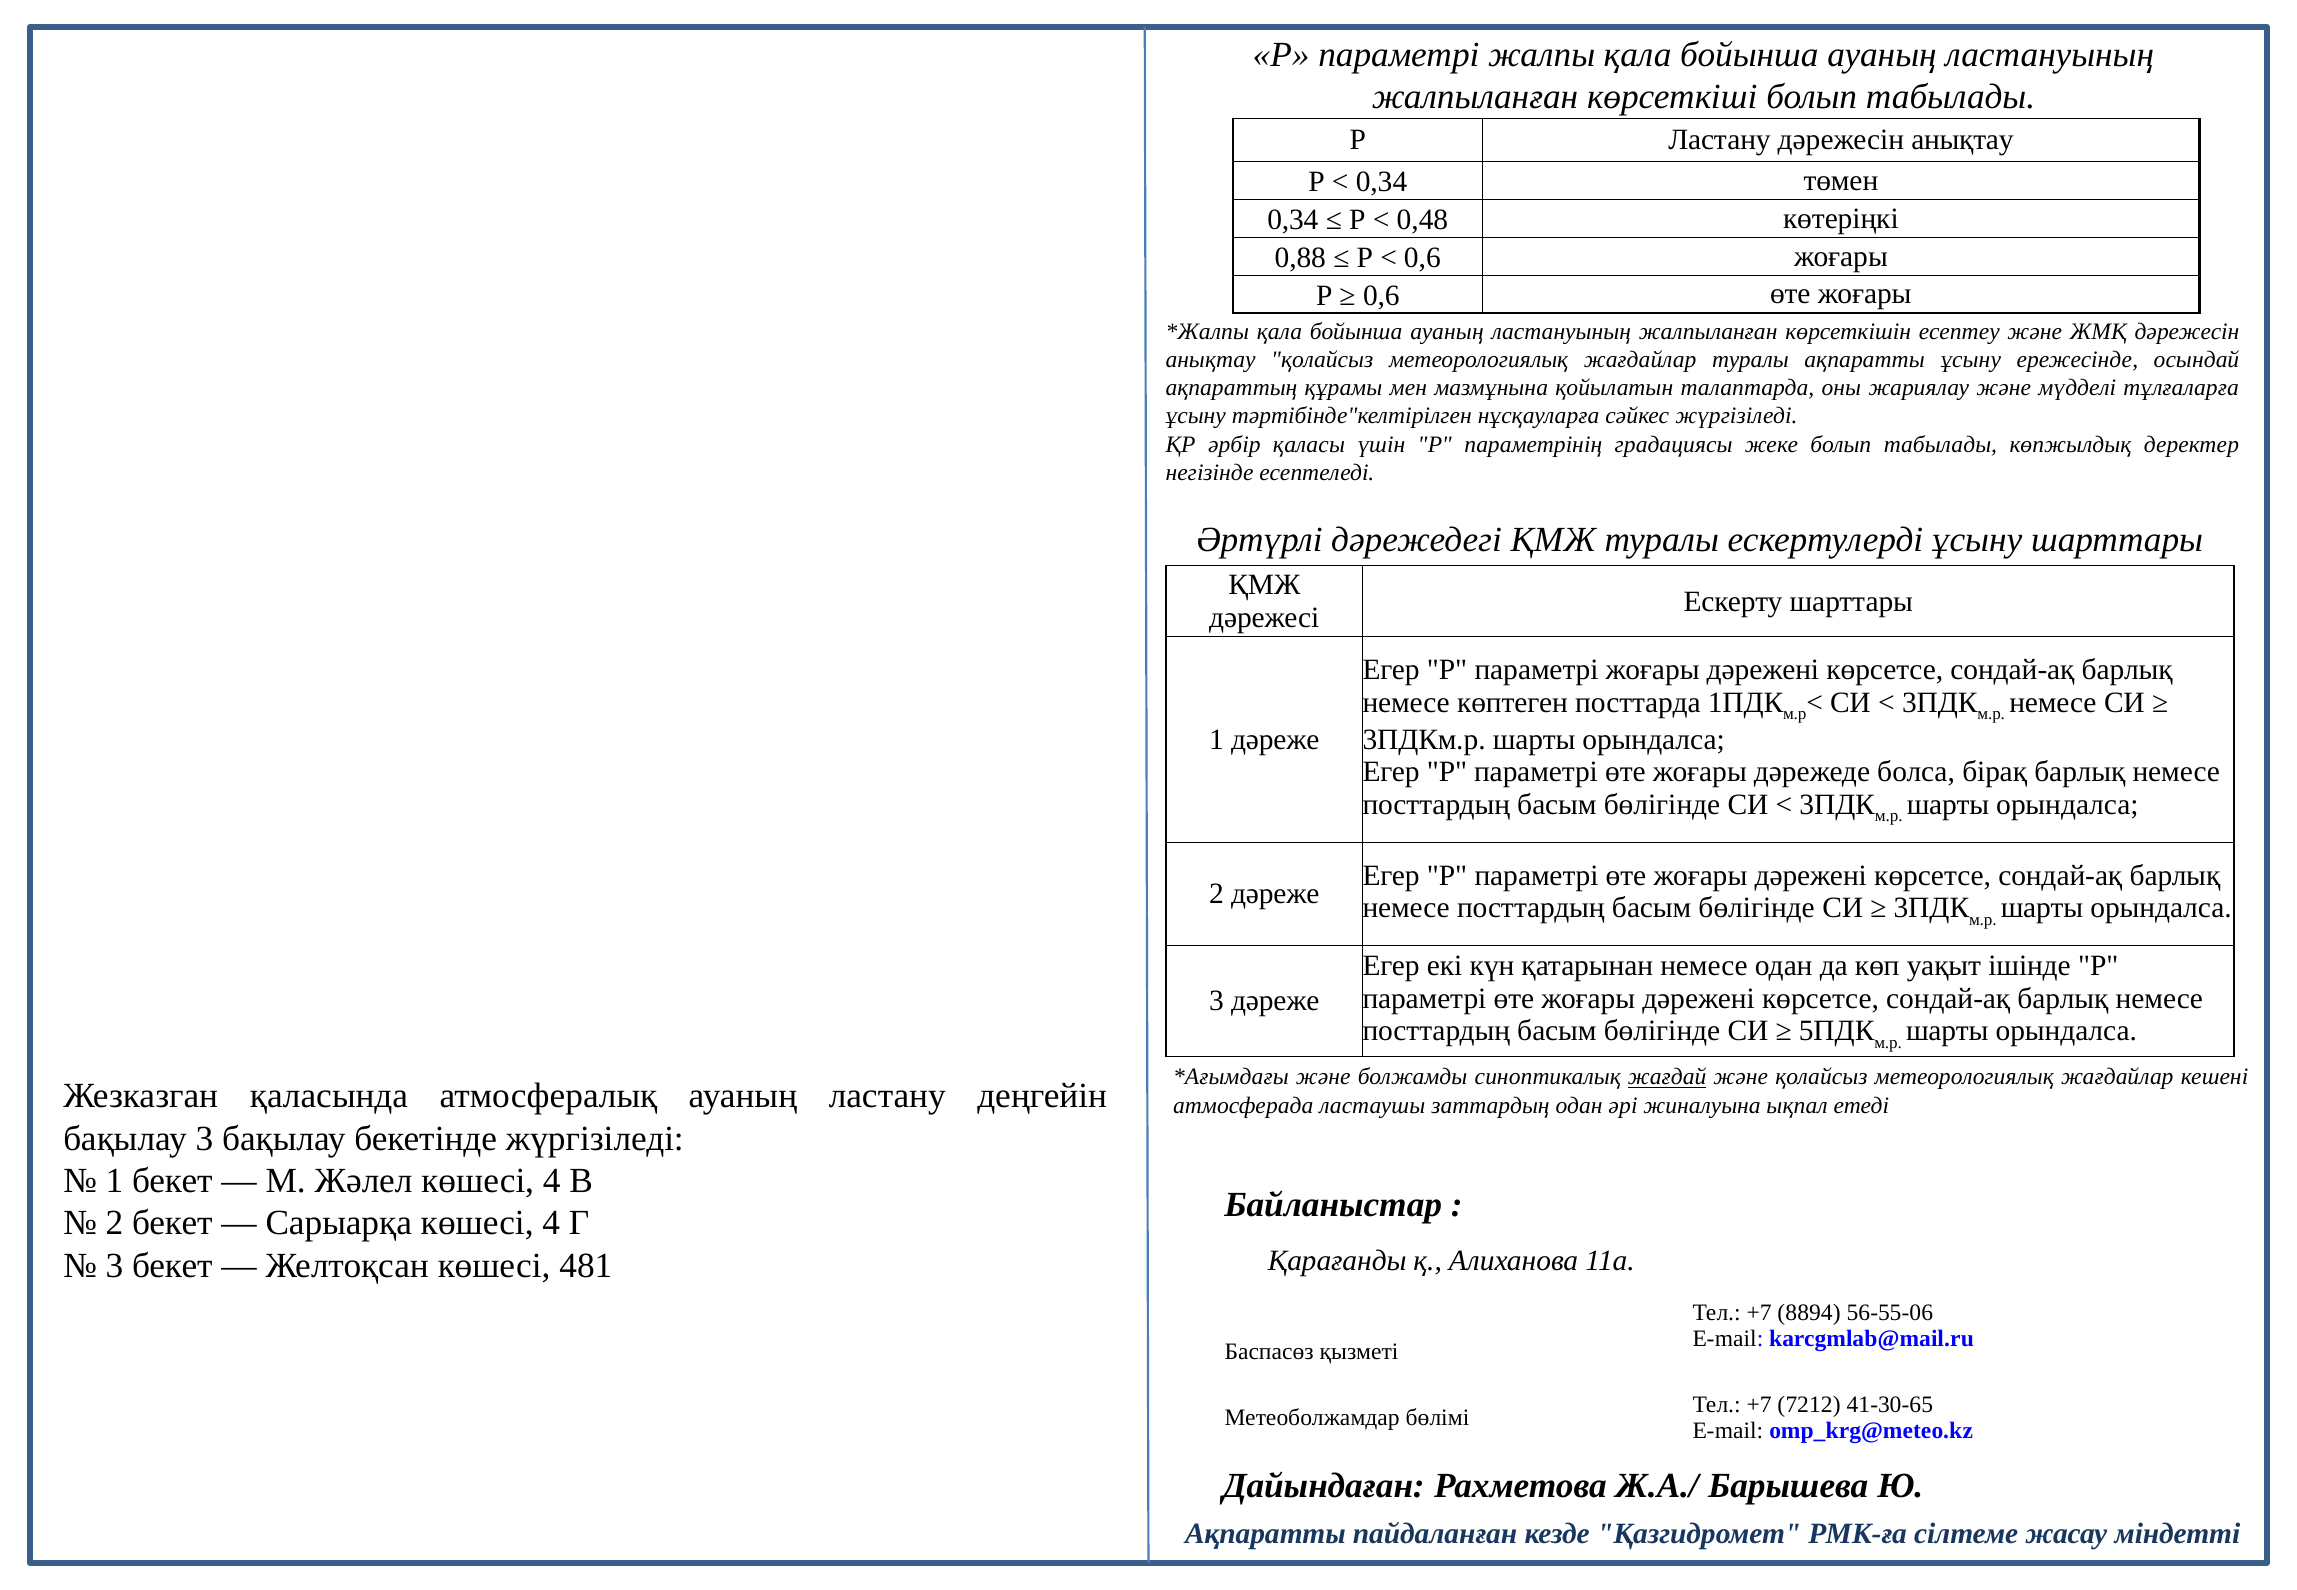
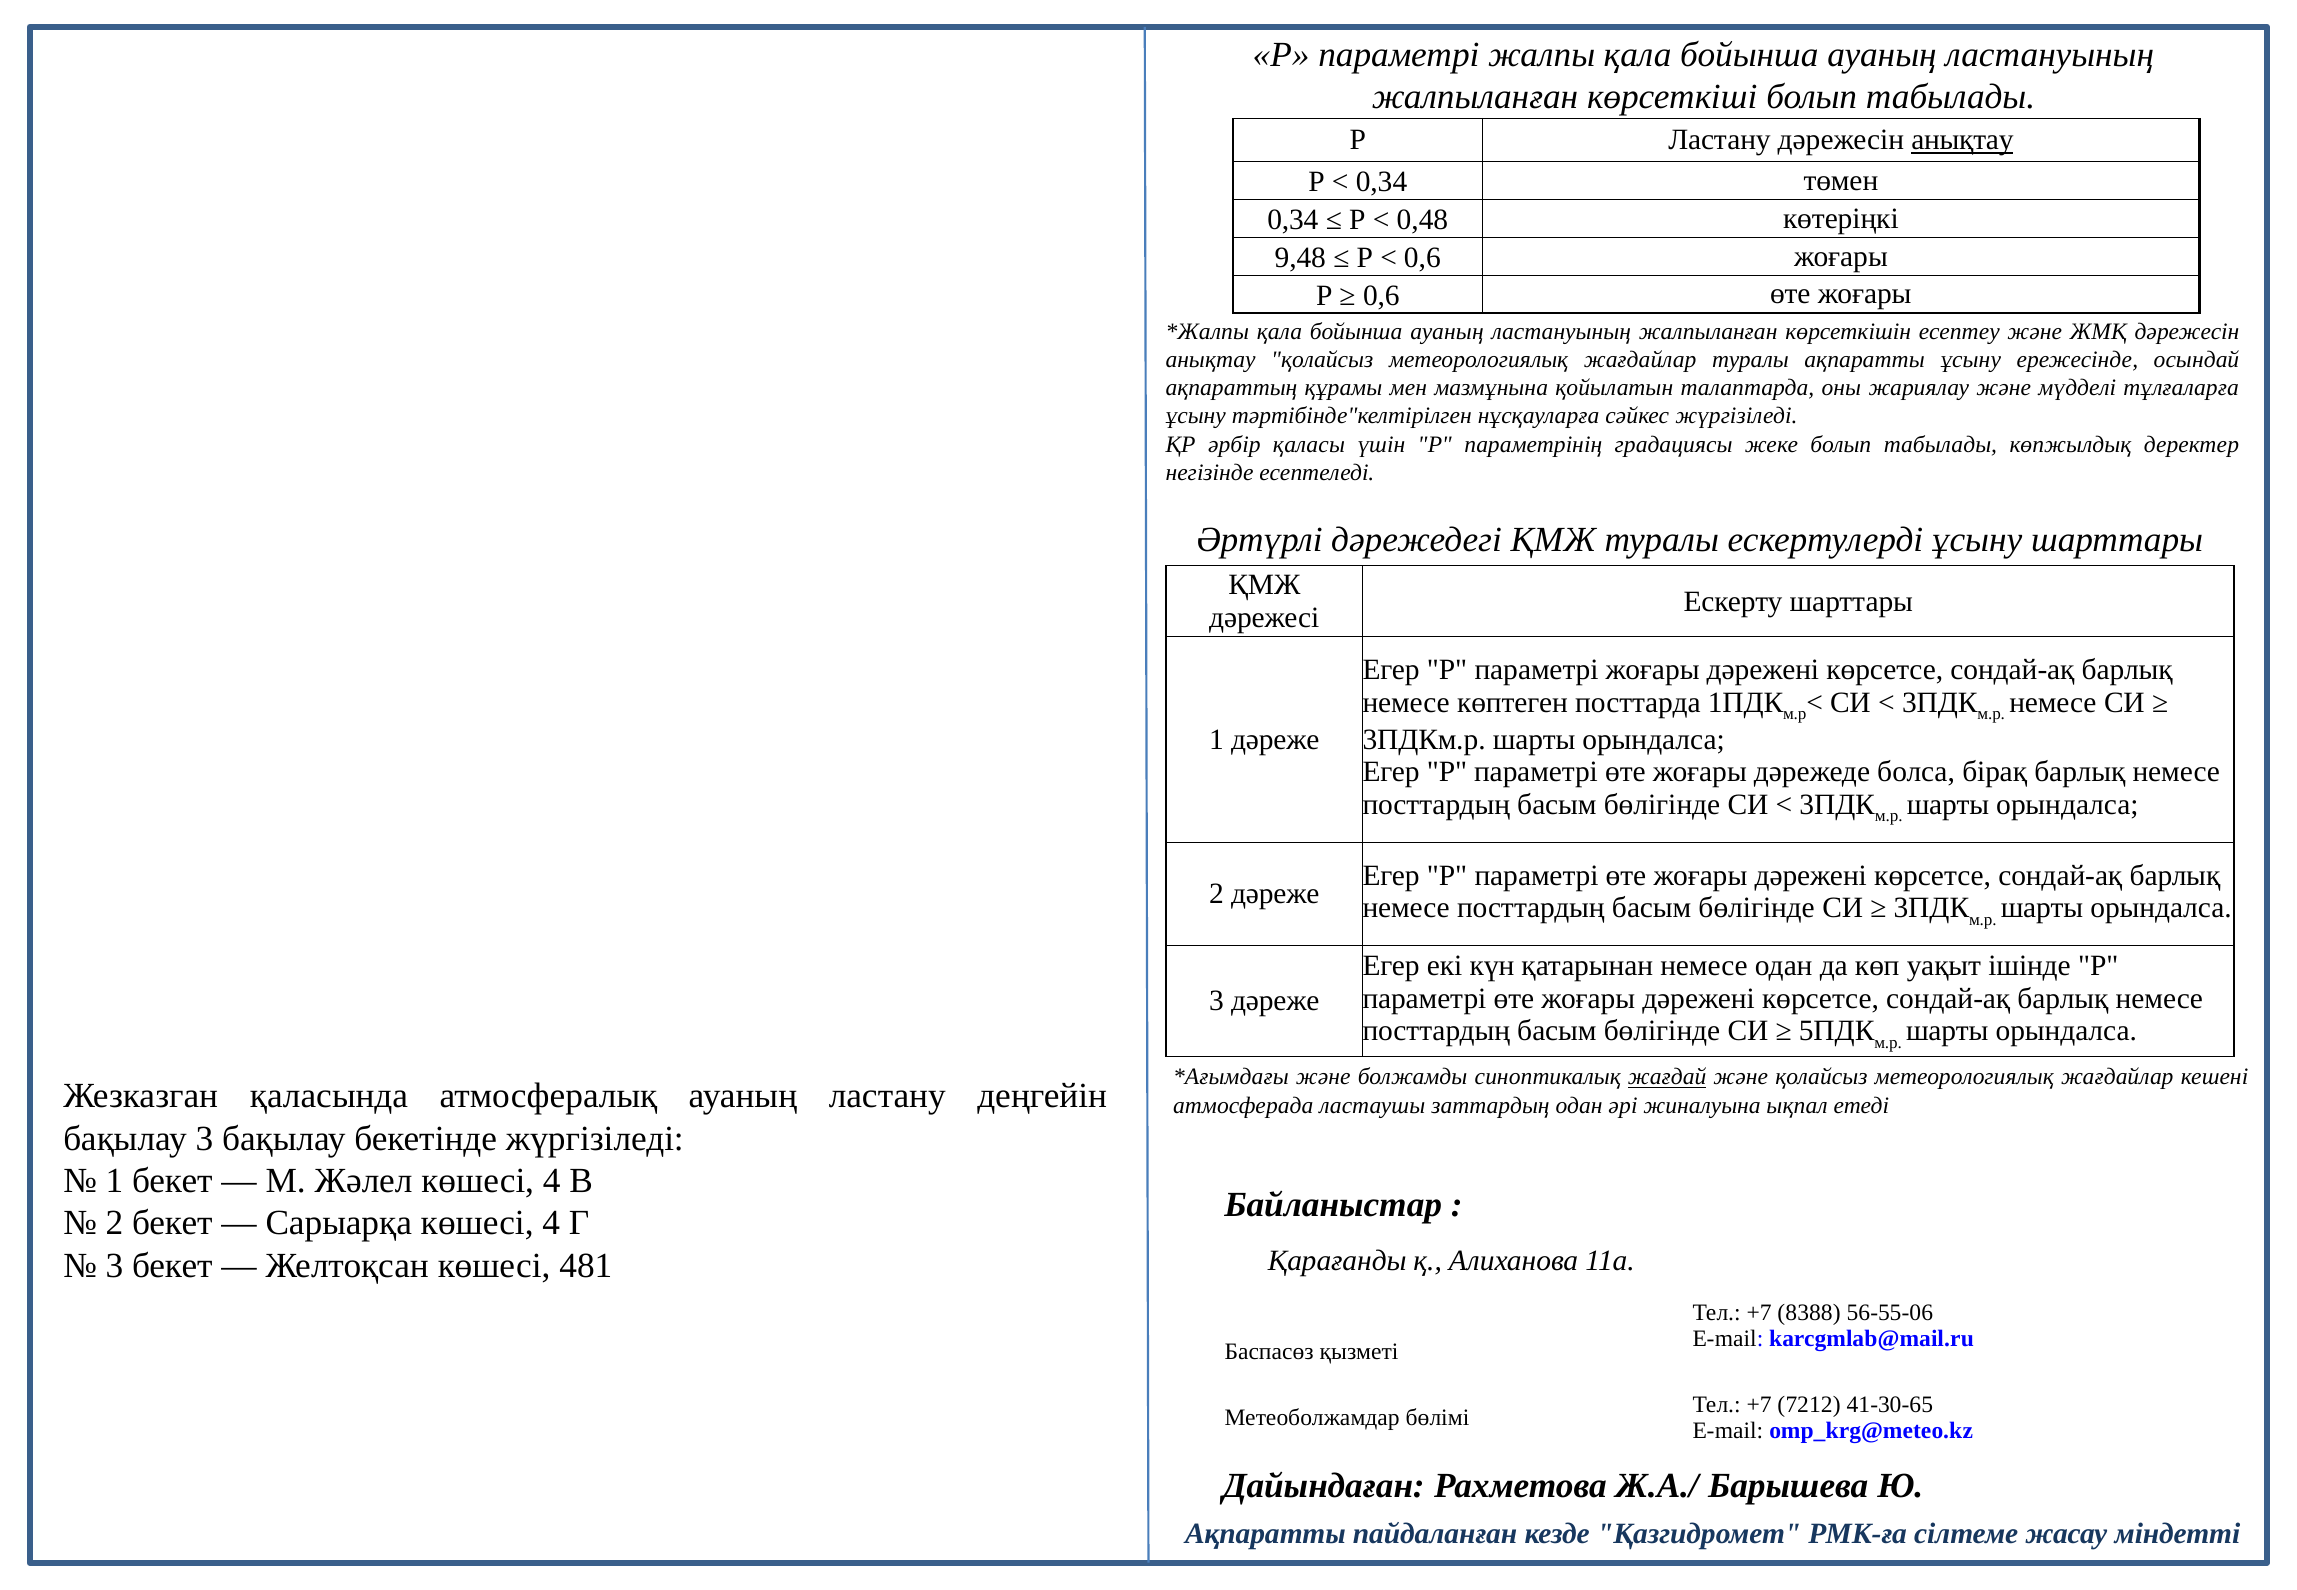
анықтау underline: none -> present (1962, 140)
0,88: 0,88 -> 9,48 (1300, 258)
8894: 8894 -> 8388 (1809, 1313)
